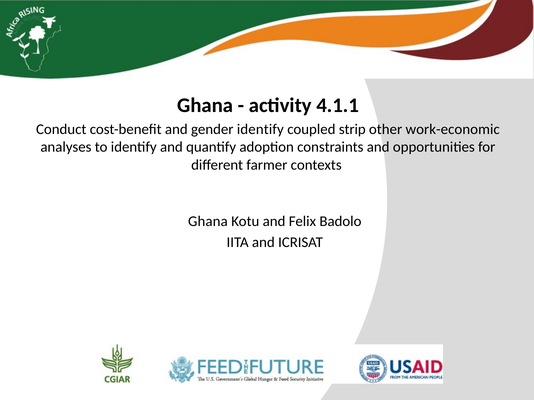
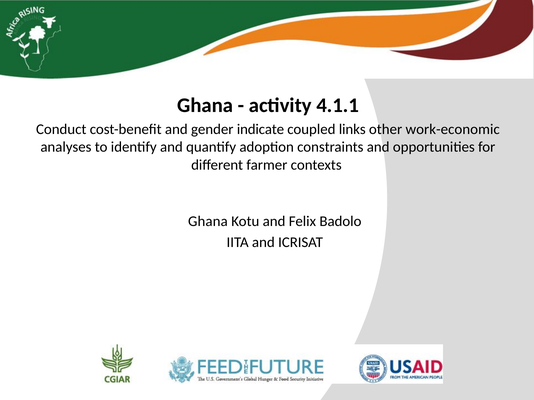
gender identify: identify -> indicate (260, 129)
strip: strip -> links (352, 129)
